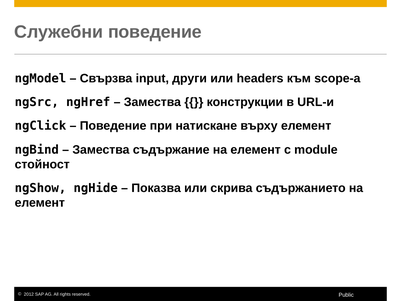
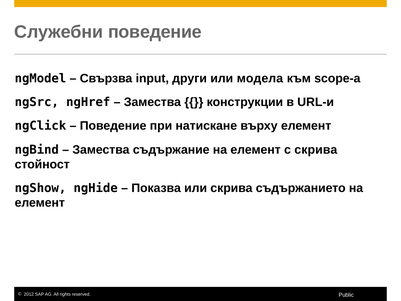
headers: headers -> модела (260, 78)
с module: module -> скрива (316, 150)
